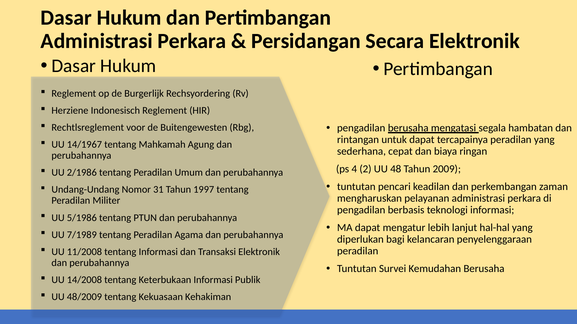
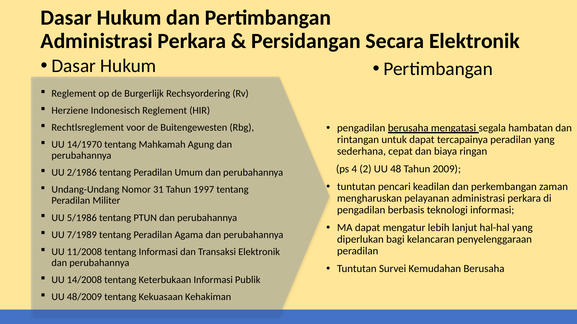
14/1967: 14/1967 -> 14/1970 (84, 145)
